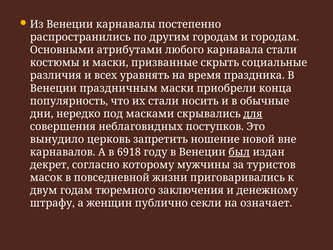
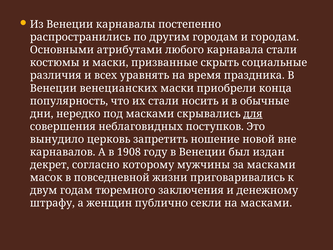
праздничным: праздничным -> венецианских (118, 88)
6918: 6918 -> 1908 (129, 152)
был underline: present -> none (239, 152)
за туристов: туристов -> масками (271, 165)
на означает: означает -> масками (266, 203)
